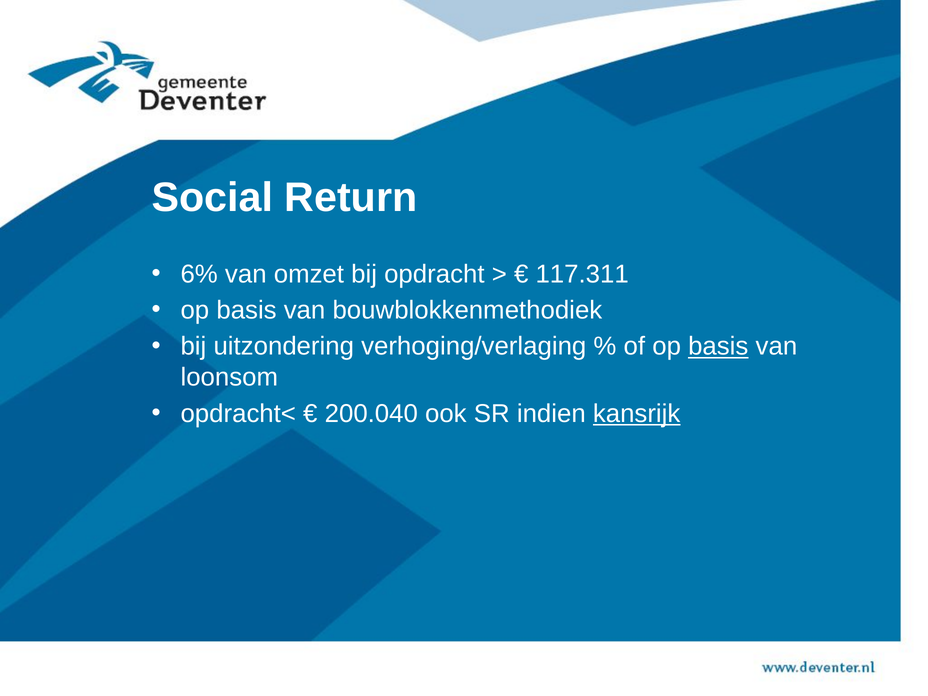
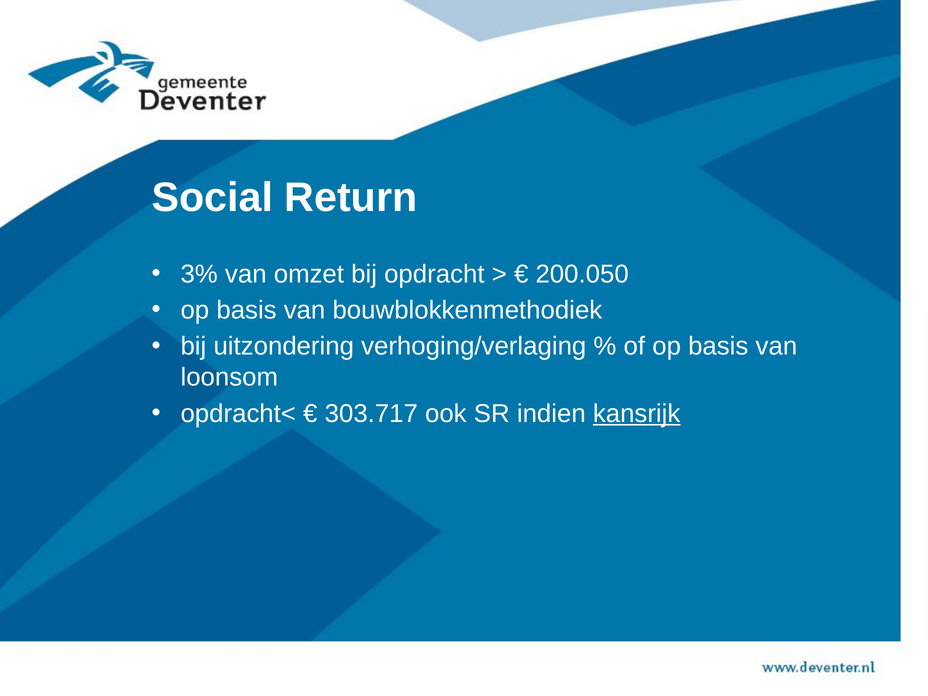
6%: 6% -> 3% (199, 274)
117.311: 117.311 -> 200.050 (582, 274)
basis underline: present -> none (718, 346)
200.040: 200.040 -> 303.717 (371, 414)
